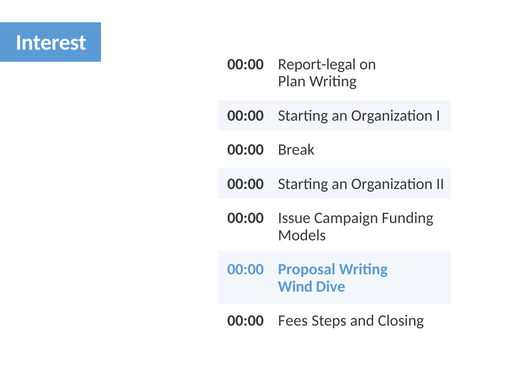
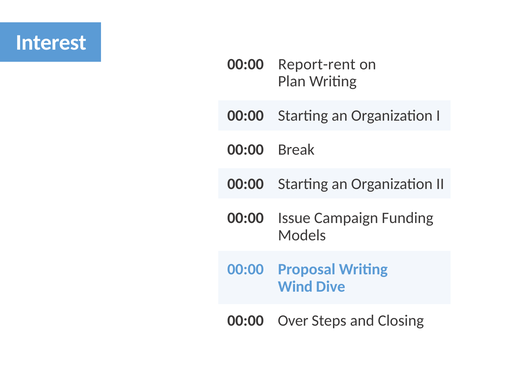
Report-legal: Report-legal -> Report-rent (317, 64)
Fees: Fees -> Over (293, 321)
